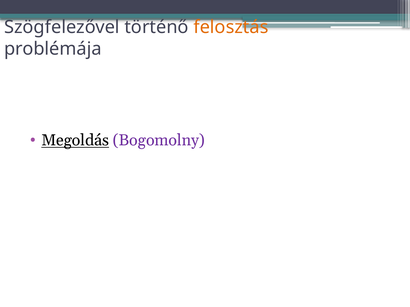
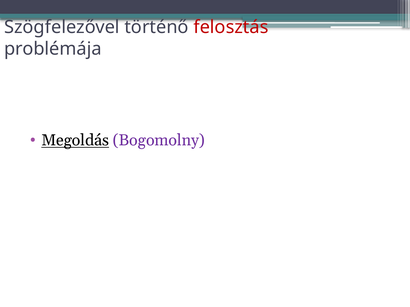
felosztás colour: orange -> red (231, 27)
